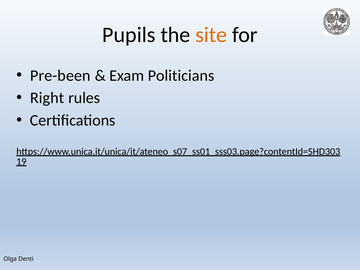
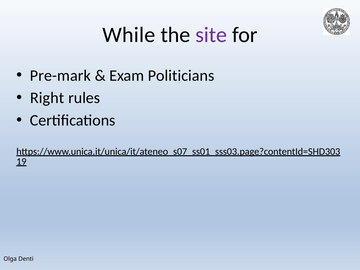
Pupils: Pupils -> While (129, 35)
site colour: orange -> purple (211, 35)
Pre-been: Pre-been -> Pre-mark (60, 76)
